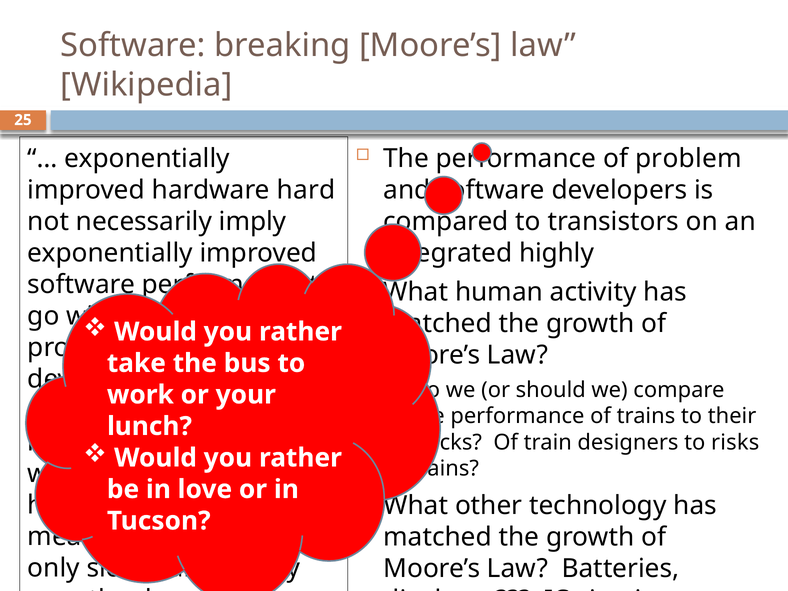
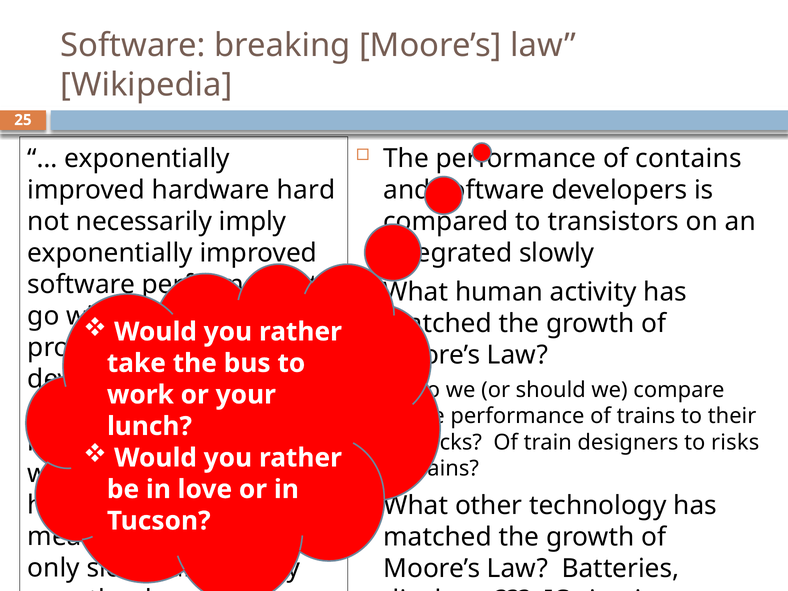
problem: problem -> contains (688, 158)
highly: highly -> slowly (557, 253)
